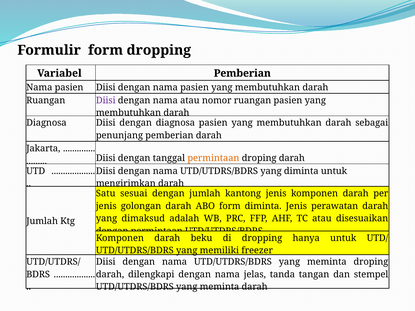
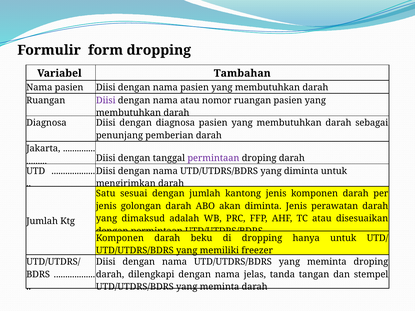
Variabel Pemberian: Pemberian -> Tambahan (242, 73)
permintaan colour: orange -> purple (213, 158)
ABO form: form -> akan (230, 206)
